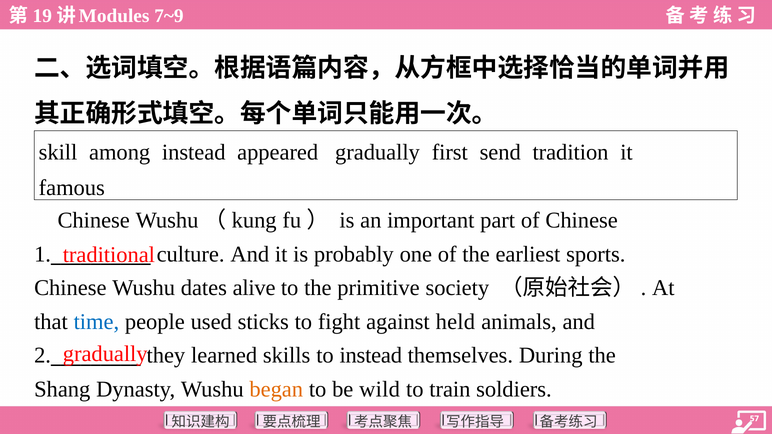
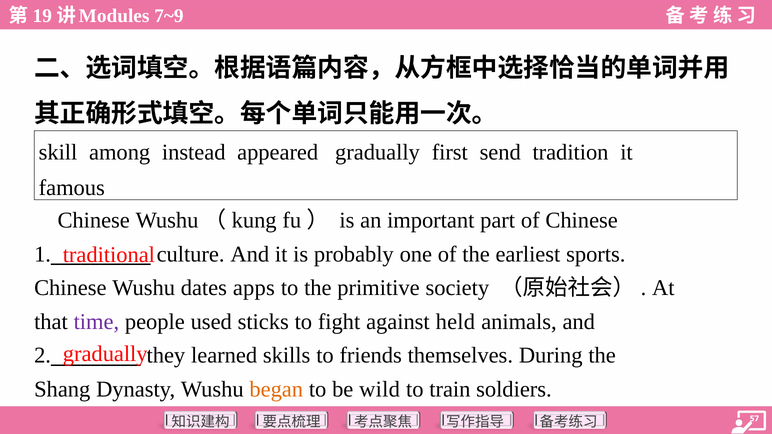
alive: alive -> apps (254, 288)
time colour: blue -> purple (96, 322)
to instead: instead -> friends (371, 356)
